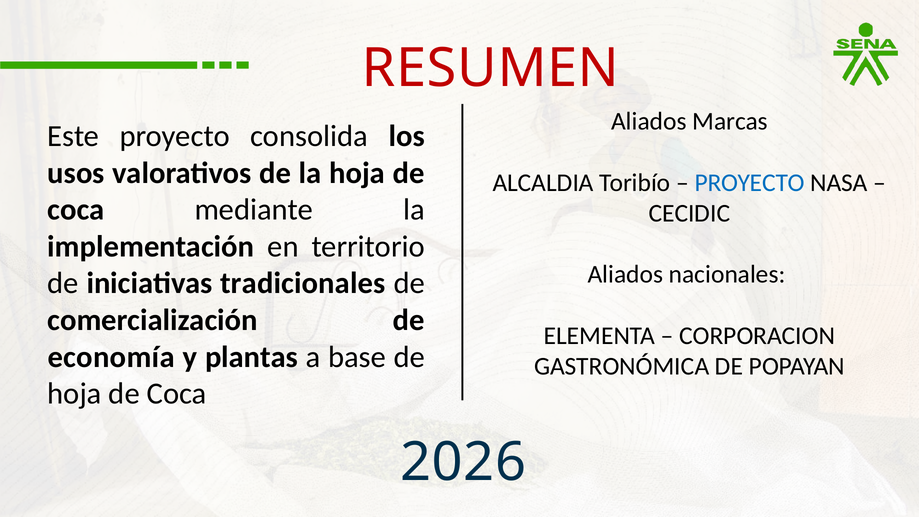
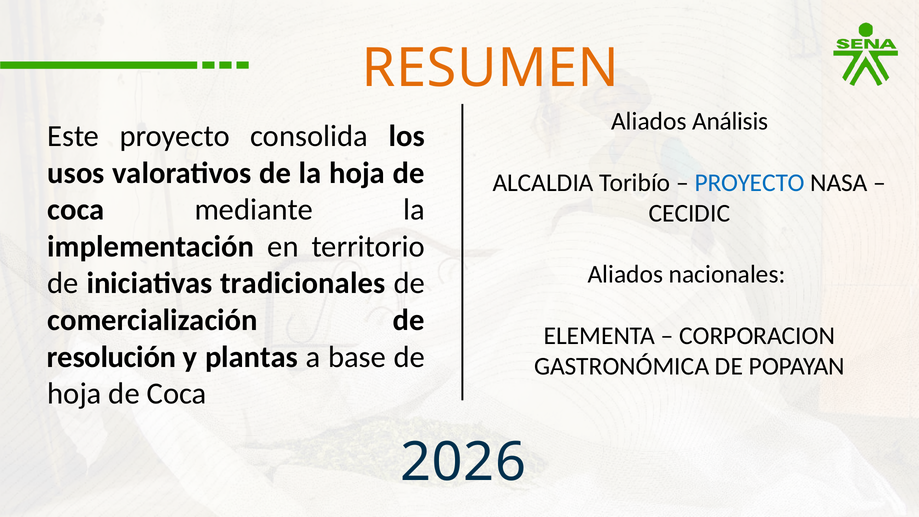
RESUMEN colour: red -> orange (491, 68)
Marcas: Marcas -> Análisis (730, 121)
economía: economía -> resolución (112, 357)
